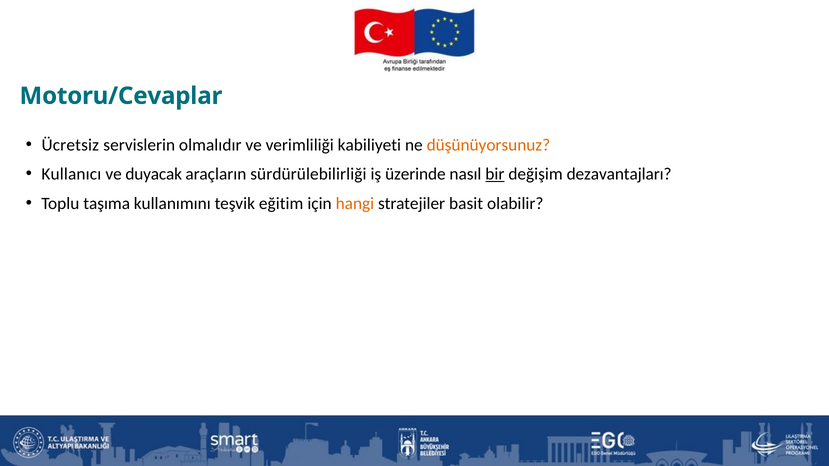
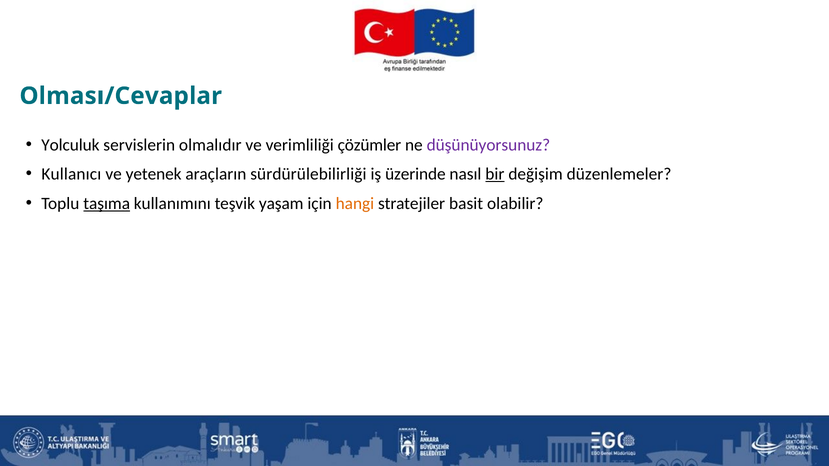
Motoru/Cevaplar: Motoru/Cevaplar -> Olması/Cevaplar (121, 96)
Ücretsiz: Ücretsiz -> Yolculuk (70, 145)
kabiliyeti: kabiliyeti -> çözümler (369, 145)
düşünüyorsunuz colour: orange -> purple (488, 145)
duyacak: duyacak -> yetenek (154, 174)
dezavantajları: dezavantajları -> düzenlemeler (619, 174)
taşıma underline: none -> present (107, 204)
eğitim: eğitim -> yaşam (281, 204)
